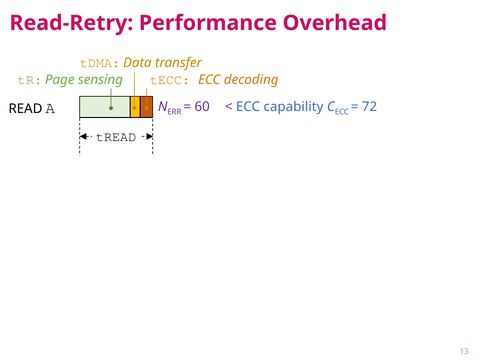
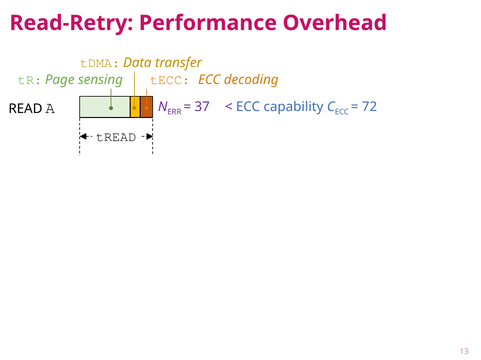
60: 60 -> 37 (202, 107)
